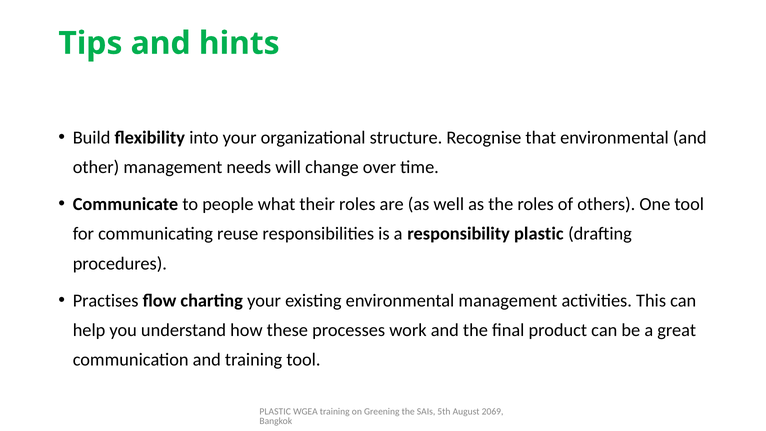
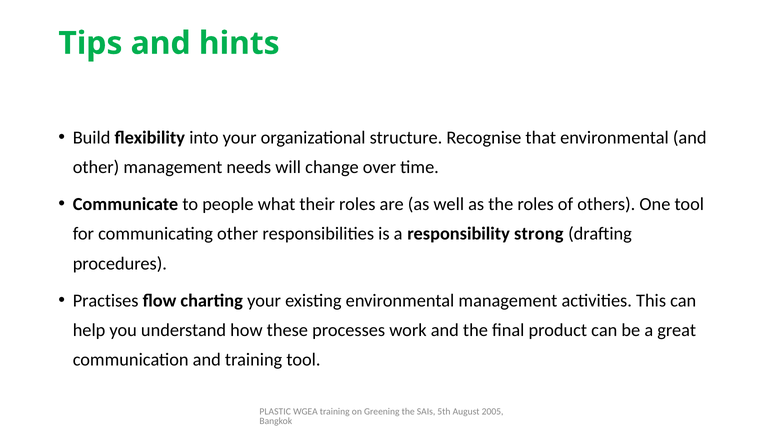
communicating reuse: reuse -> other (238, 234)
responsibility plastic: plastic -> strong (539, 234)
2069: 2069 -> 2005 (493, 411)
